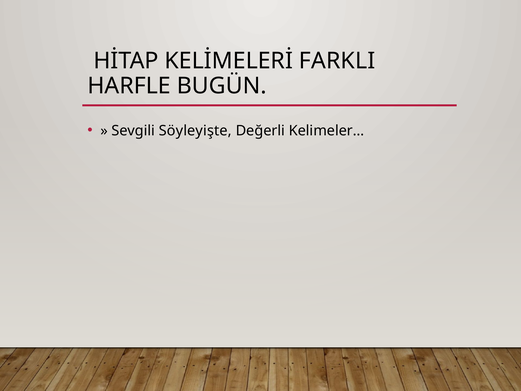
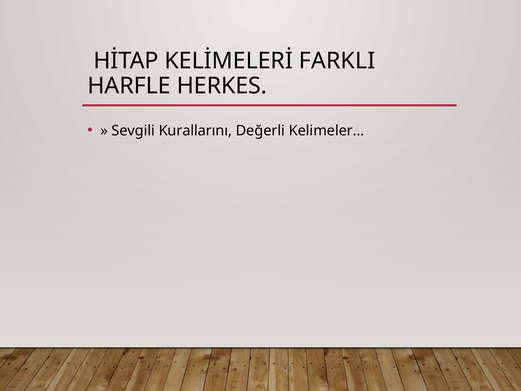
BUGÜN: BUGÜN -> HERKES (222, 86)
Söyleyişte: Söyleyişte -> Kurallarını (195, 131)
